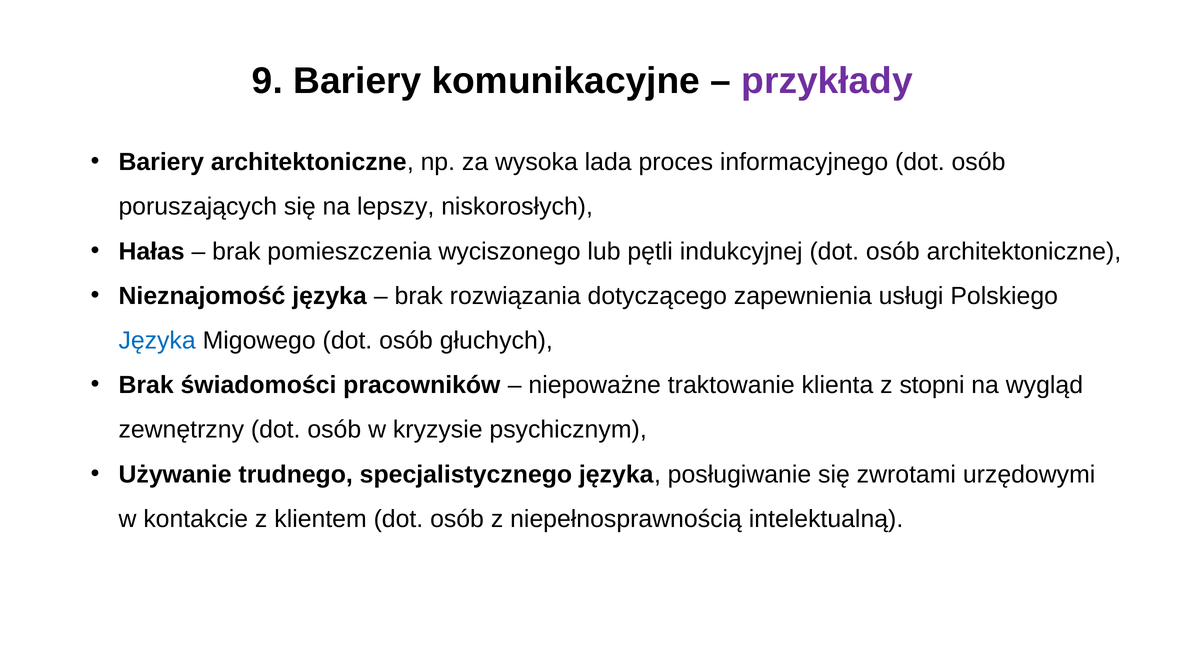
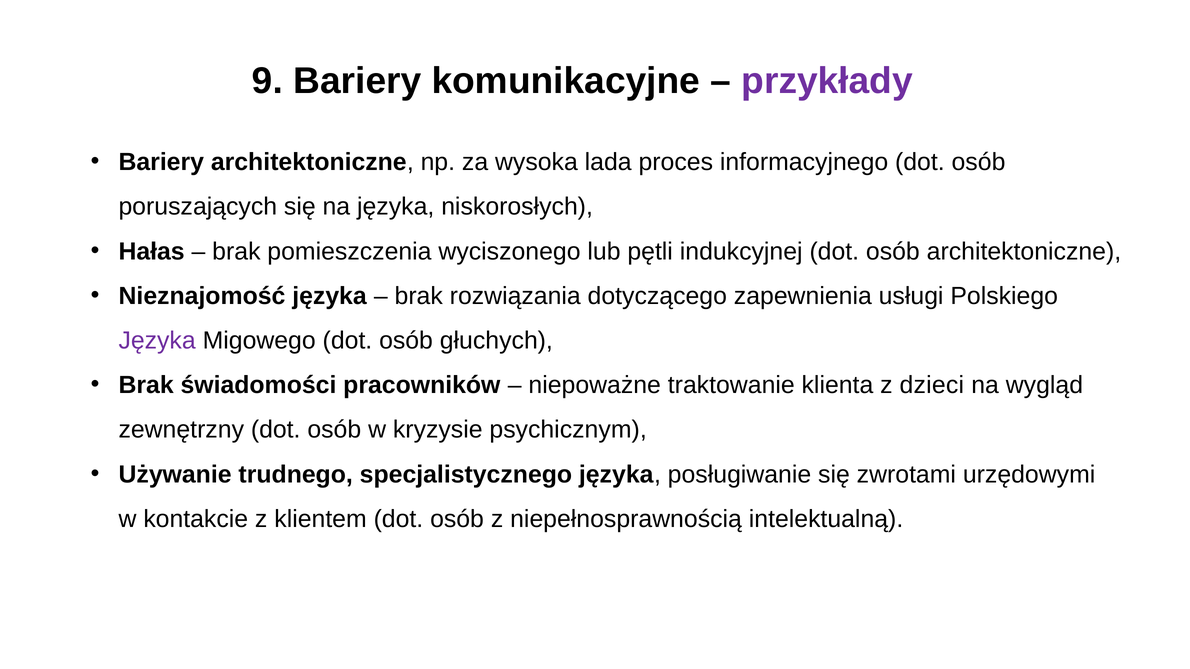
na lepszy: lepszy -> języka (396, 207)
Języka colour: blue -> purple (157, 341)
stopni: stopni -> dzieci (932, 385)
